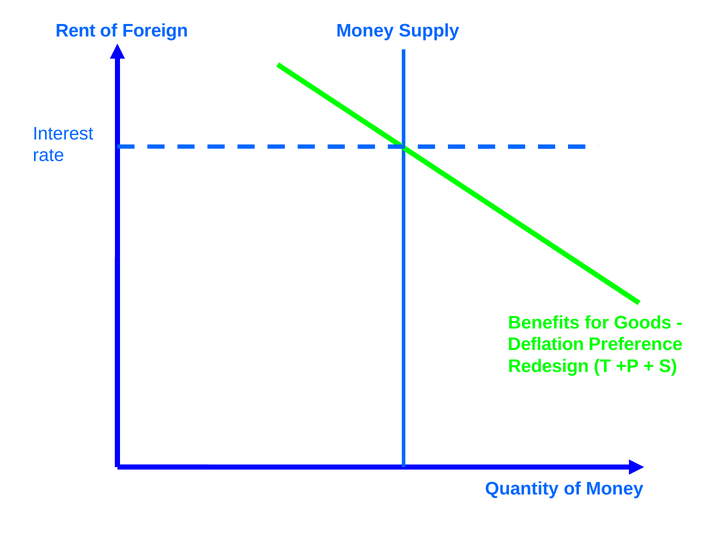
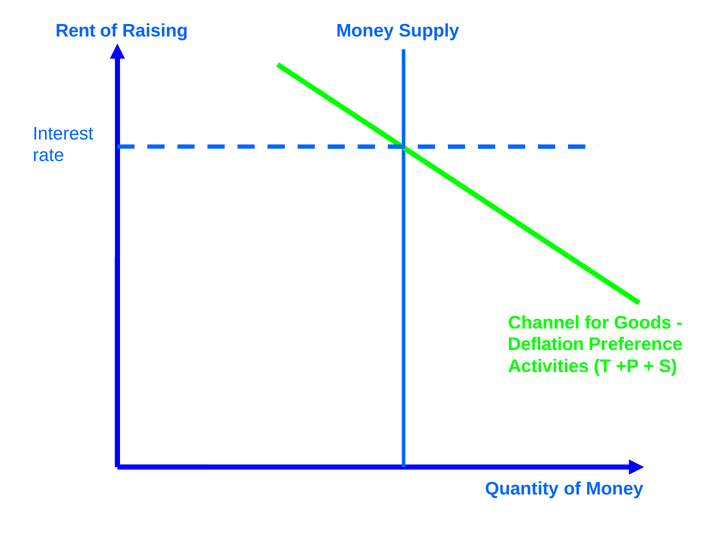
Foreign: Foreign -> Raising (155, 31)
Benefits: Benefits -> Channel (544, 323)
Redesign: Redesign -> Activities (548, 366)
